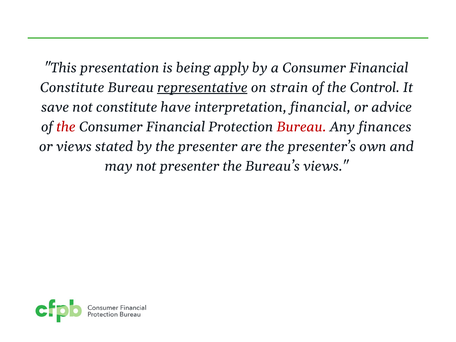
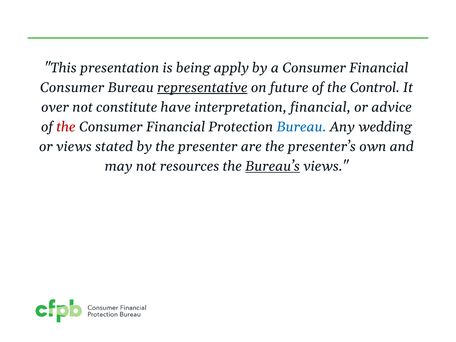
Constitute: Constitute -> Consumer (72, 88)
strain: strain -> future (289, 88)
save: save -> over (55, 107)
Bureau colour: red -> blue (301, 127)
finances: finances -> wedding (385, 127)
not presenter: presenter -> resources (190, 166)
Bureau’s underline: none -> present (273, 166)
